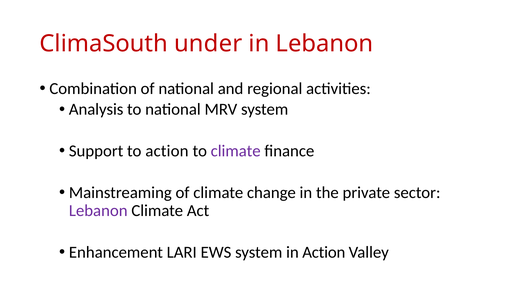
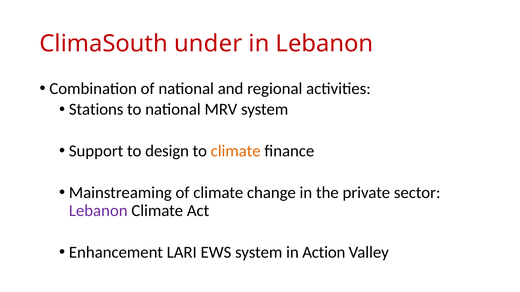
Analysis: Analysis -> Stations (96, 110)
to action: action -> design (167, 151)
climate colour: purple -> orange (236, 151)
